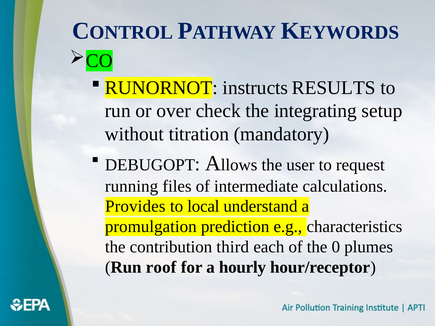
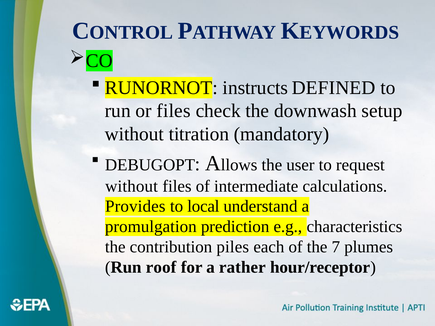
RESULTS: RESULTS -> DEFINED (334, 88)
or over: over -> files (174, 111)
integrating: integrating -> downwash (315, 111)
running: running -> without (132, 186)
third: third -> piles (233, 247)
0: 0 -> 7 (336, 247)
hourly: hourly -> rather (242, 267)
